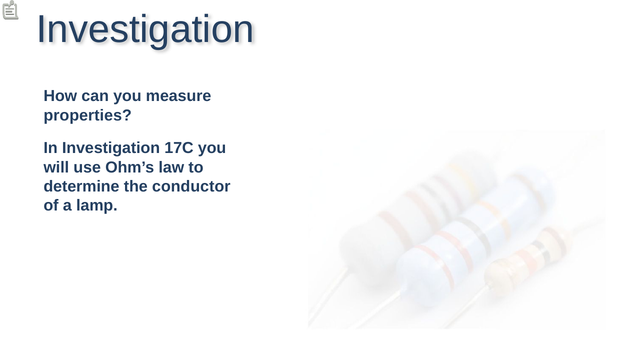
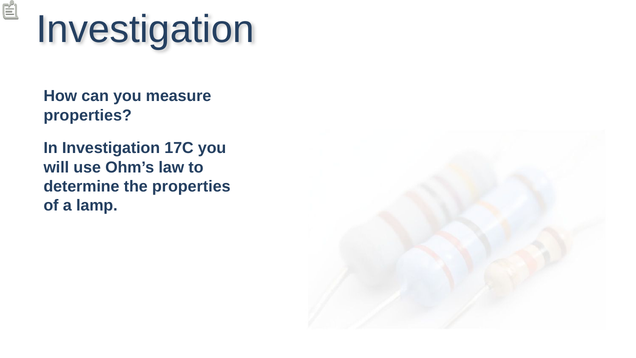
the conductor: conductor -> properties (191, 186)
